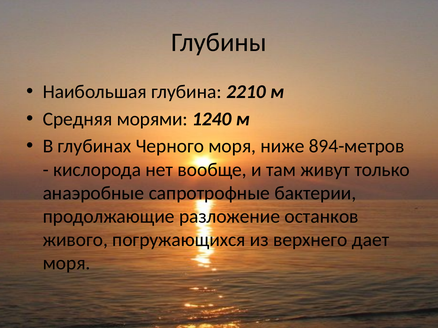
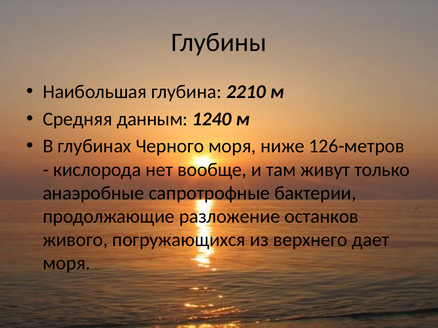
морями: морями -> данным (152, 119)
894-метров: 894-метров -> 126-метров (357, 146)
